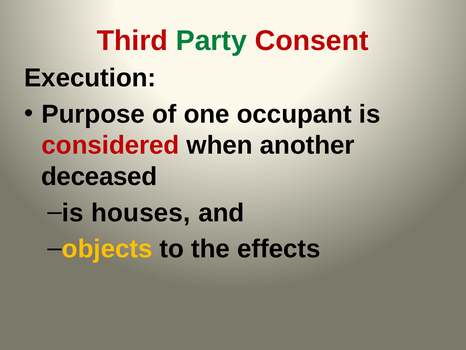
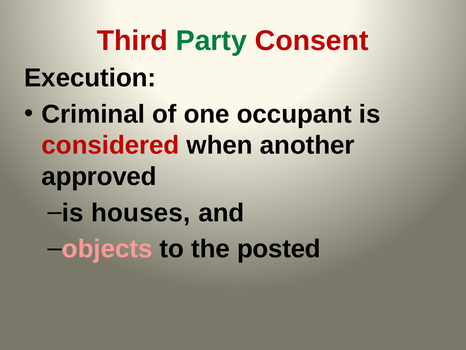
Purpose: Purpose -> Criminal (93, 114)
deceased: deceased -> approved (99, 176)
objects colour: yellow -> pink (107, 249)
effects: effects -> posted (279, 249)
